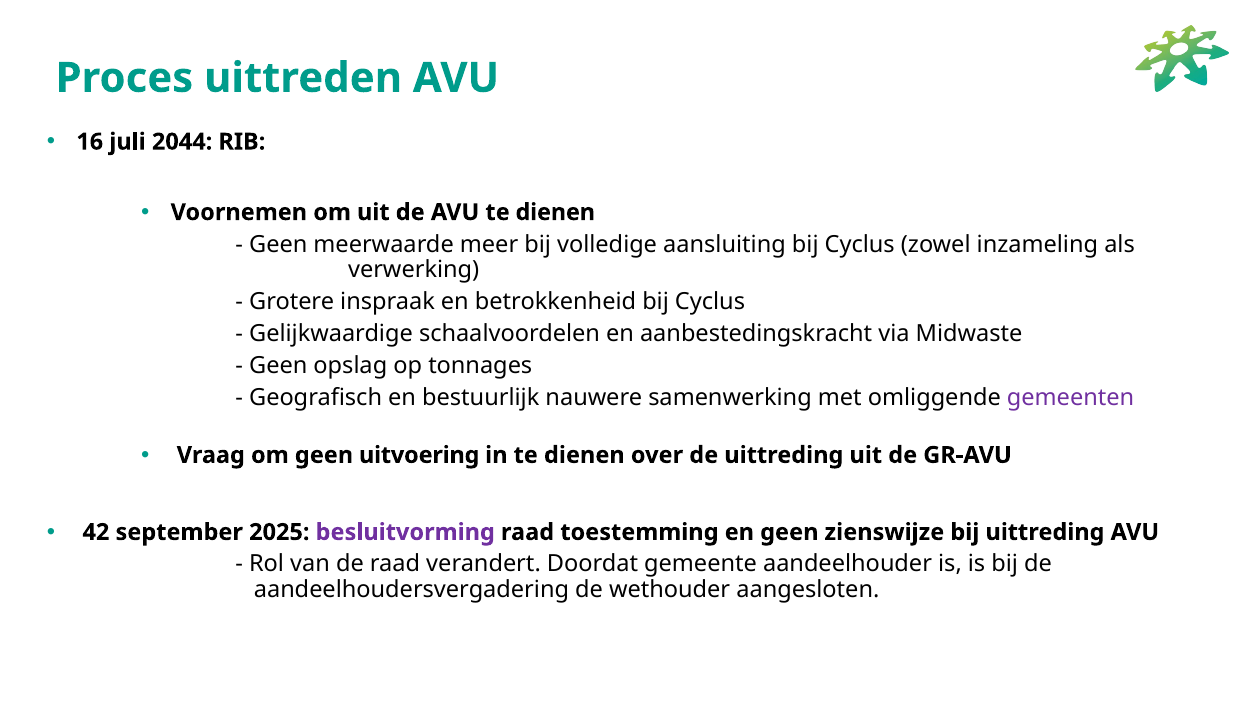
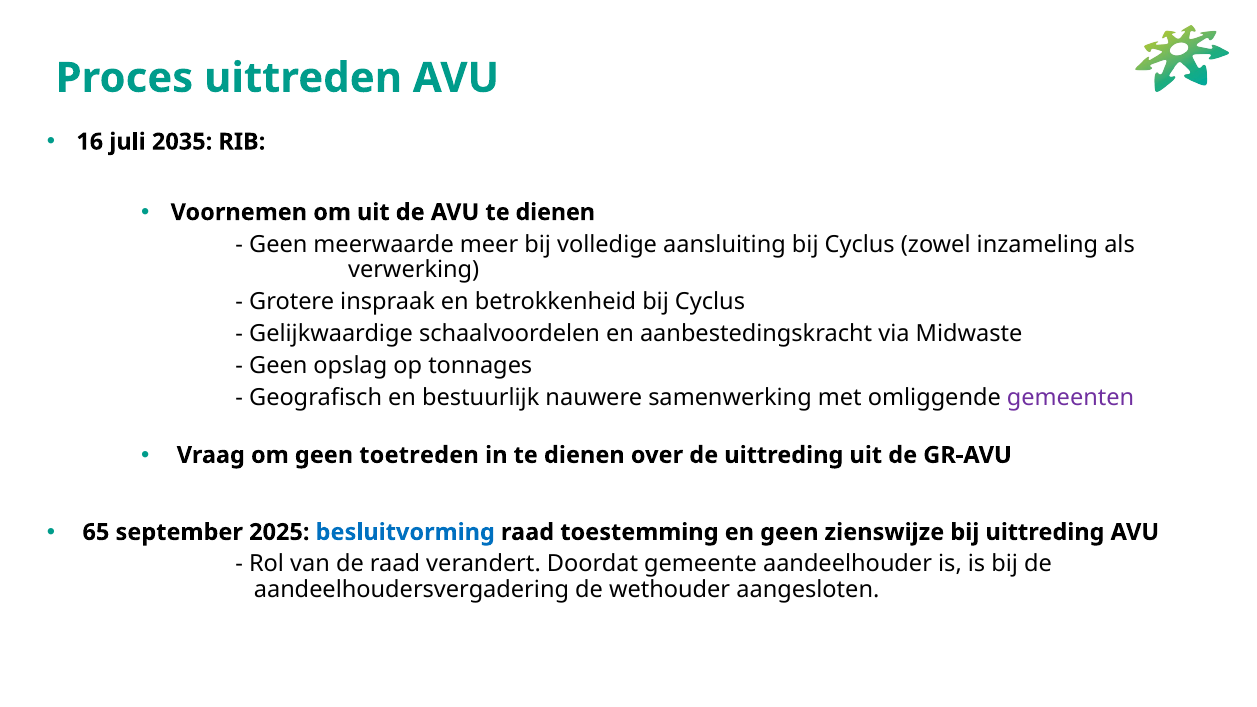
2044: 2044 -> 2035 (182, 142)
uitvoering: uitvoering -> toetreden (419, 455)
42: 42 -> 65 (96, 532)
besluitvorming colour: purple -> blue (405, 532)
